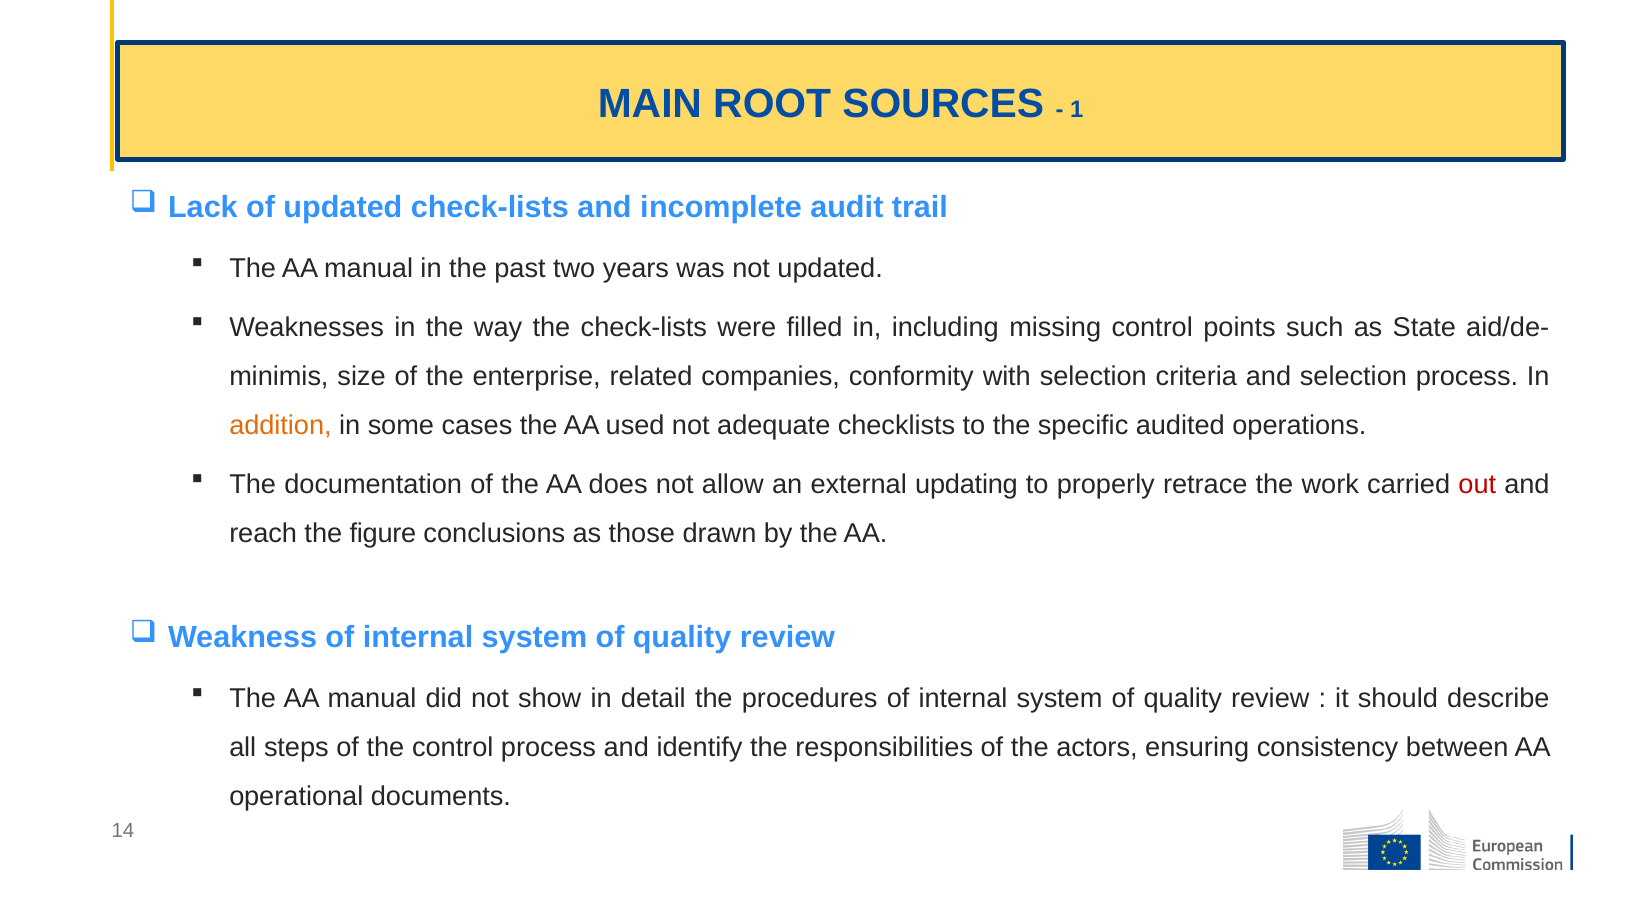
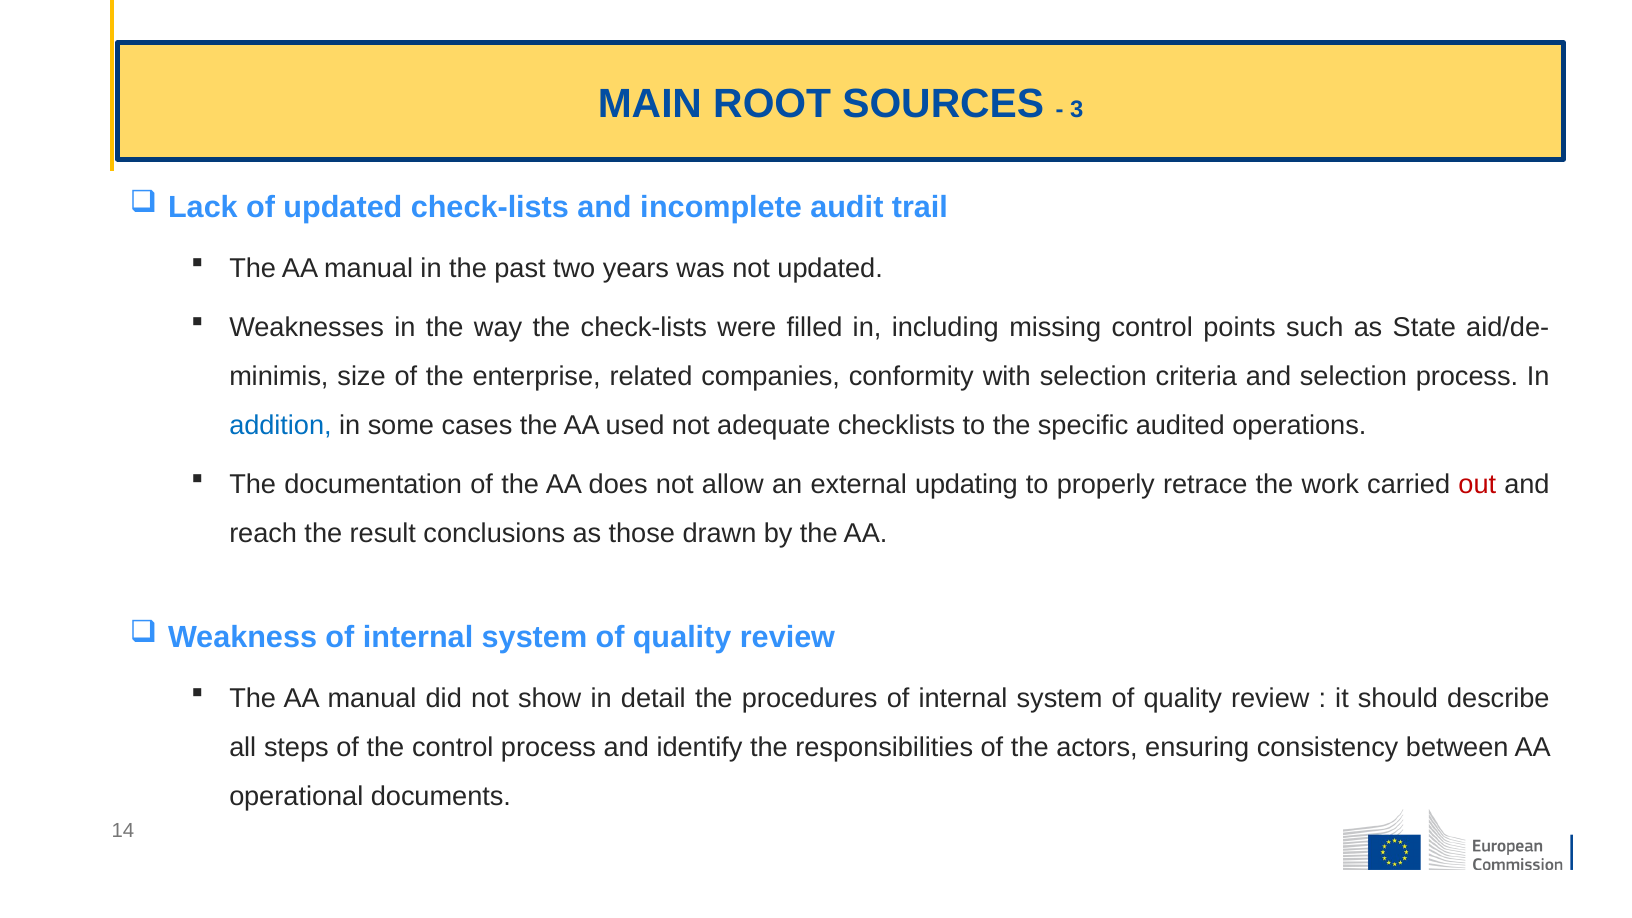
1: 1 -> 3 (1077, 109)
addition colour: orange -> blue (280, 425)
figure: figure -> result (383, 533)
